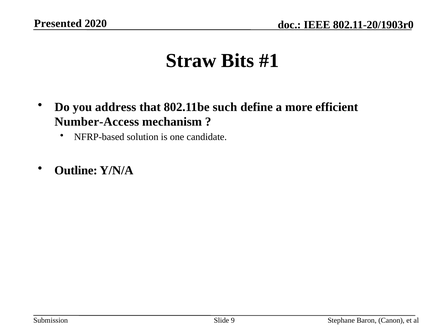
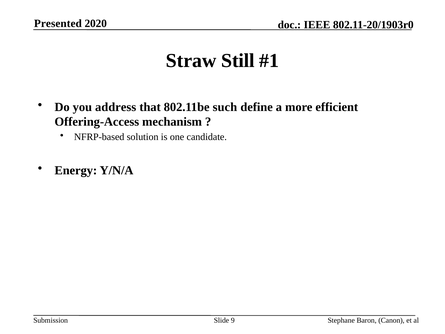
Bits: Bits -> Still (238, 61)
Number-Access: Number-Access -> Offering-Access (97, 122)
Outline: Outline -> Energy (76, 170)
